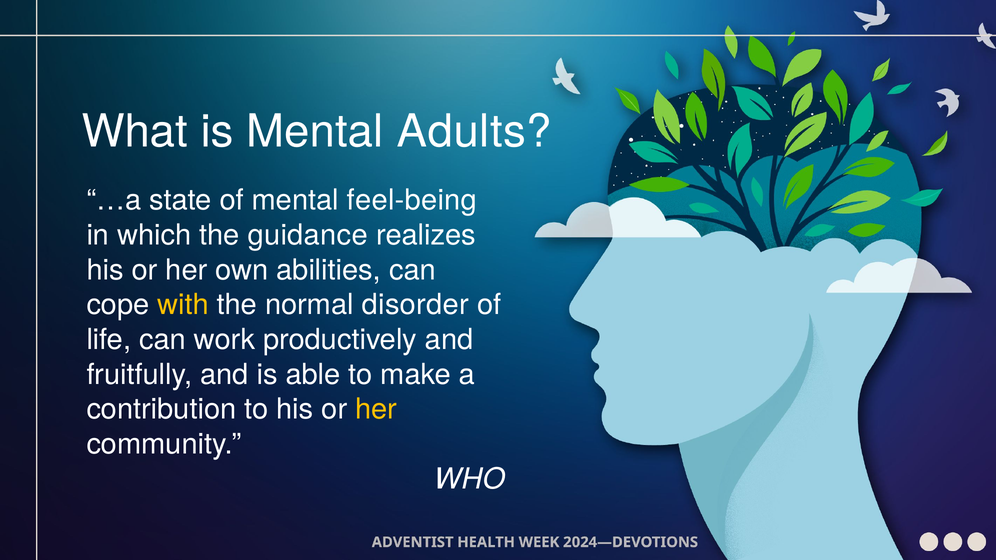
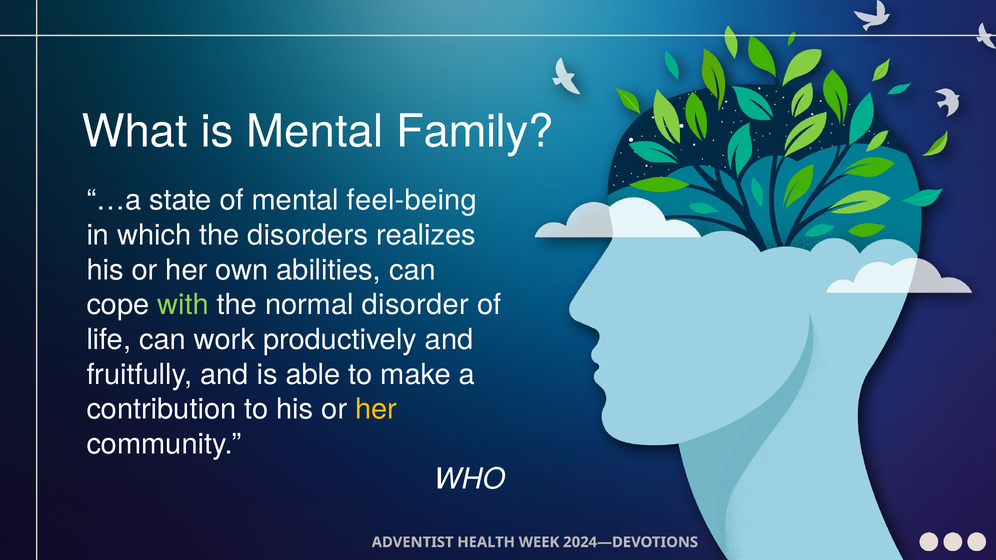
Adults: Adults -> Family (475, 132)
guidance: guidance -> disorders (308, 235)
with colour: yellow -> light green (183, 305)
